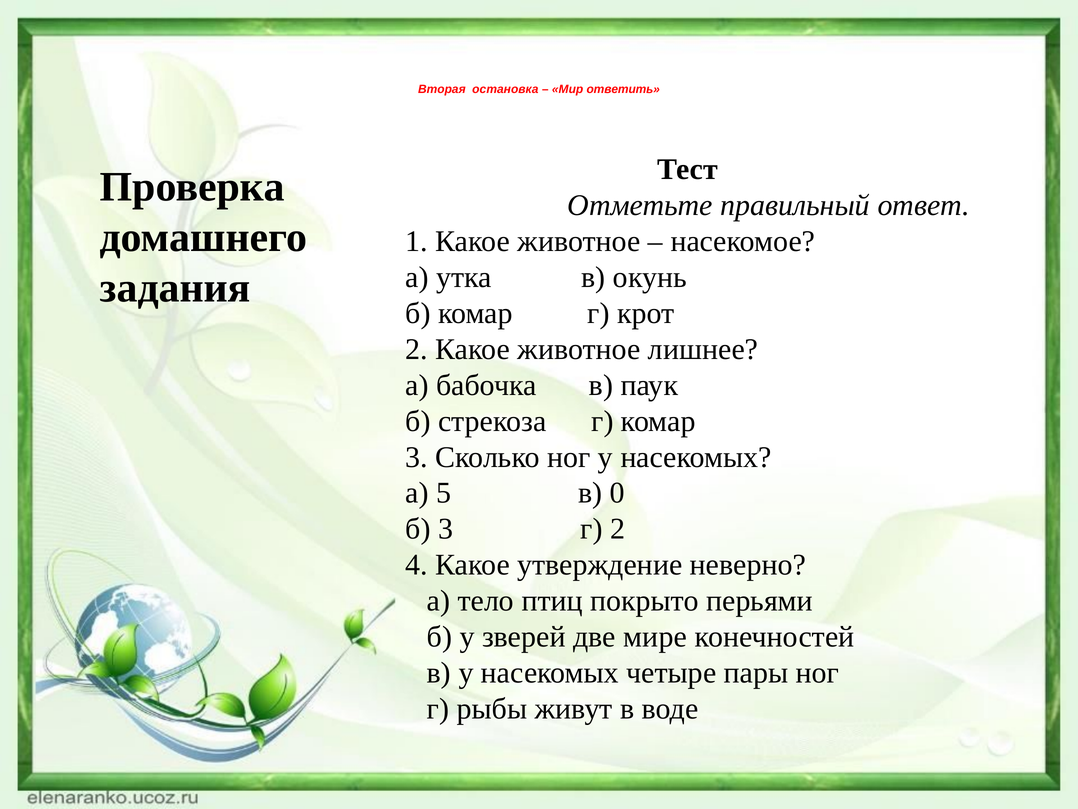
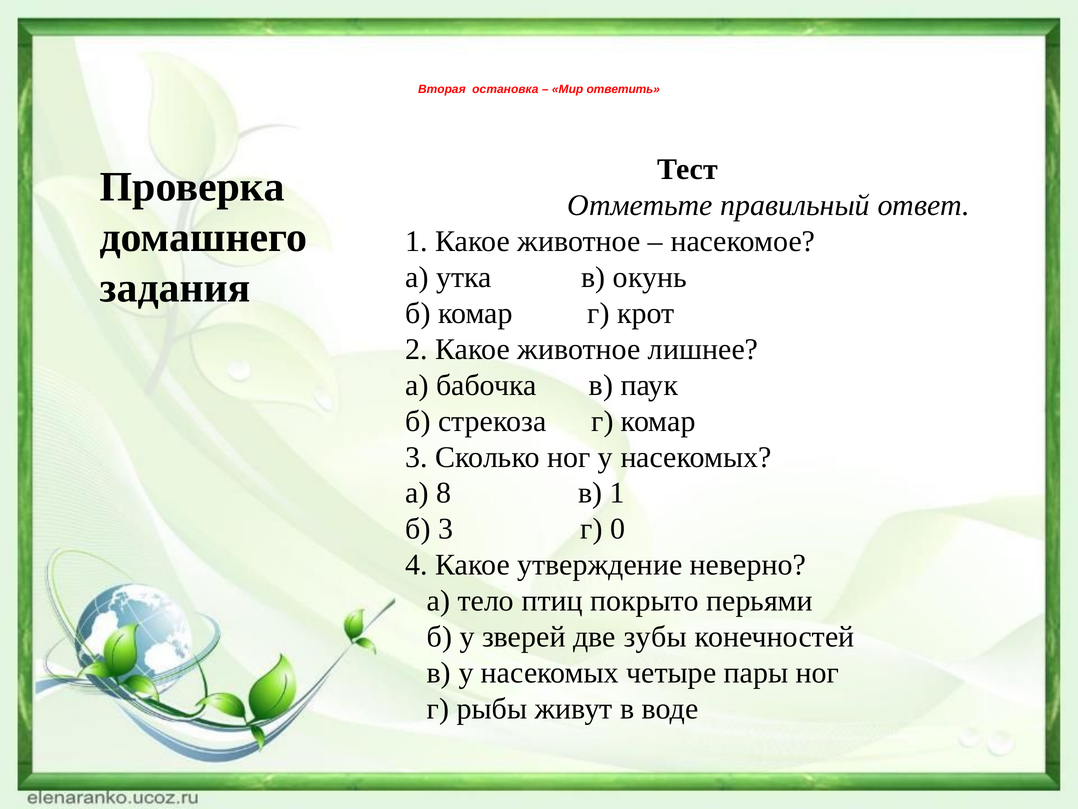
5: 5 -> 8 (444, 493)
в 0: 0 -> 1 (617, 493)
г 2: 2 -> 0 (618, 529)
мире: мире -> зубы (655, 637)
